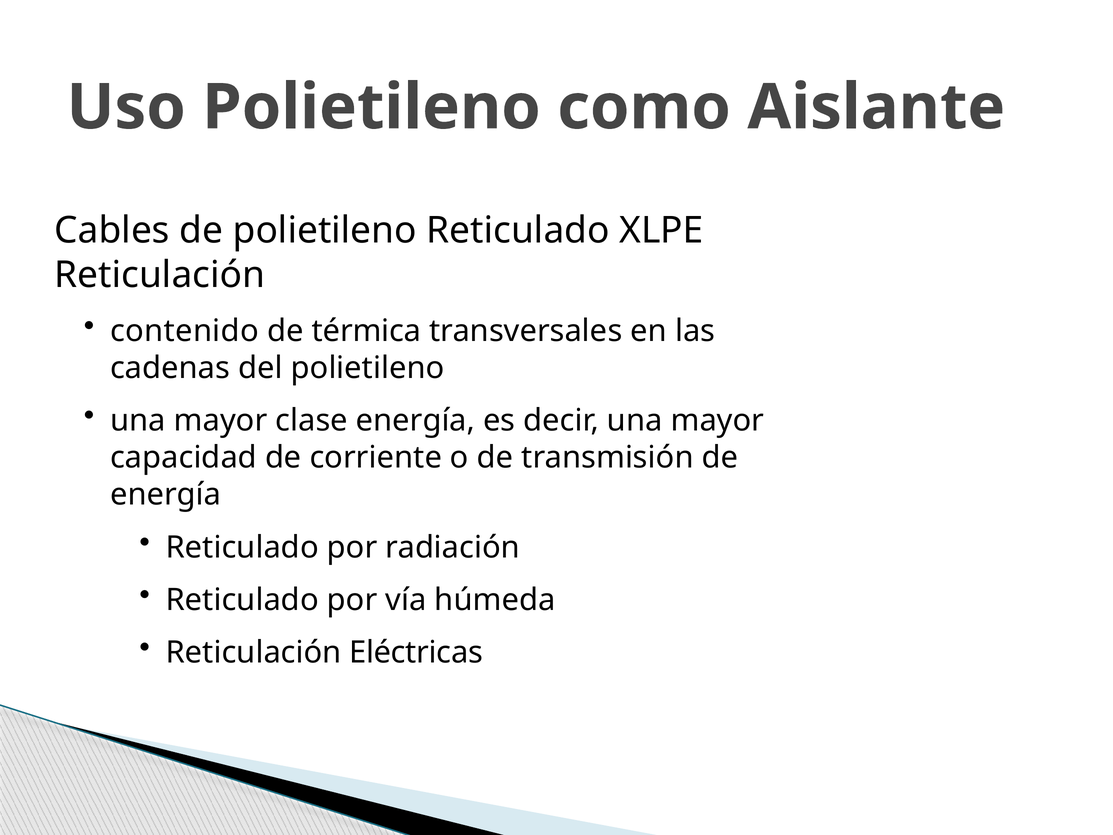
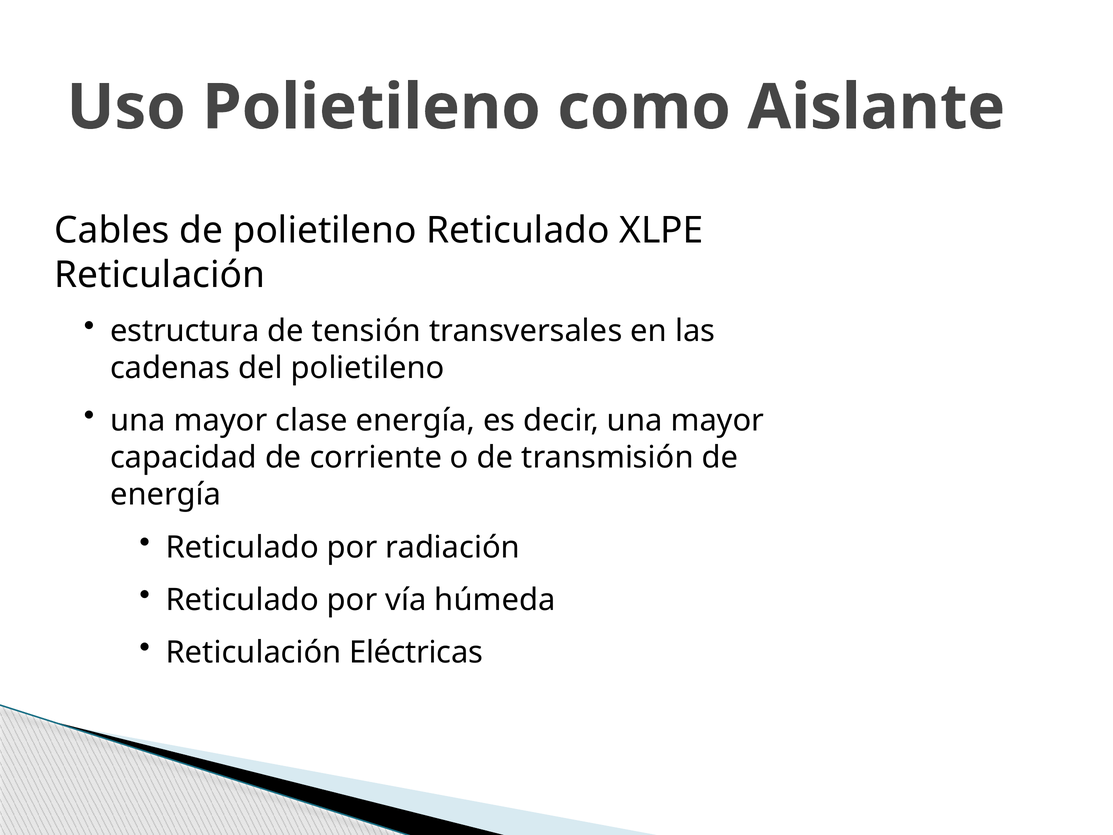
contenido: contenido -> estructura (185, 331)
térmica: térmica -> tensión (366, 331)
